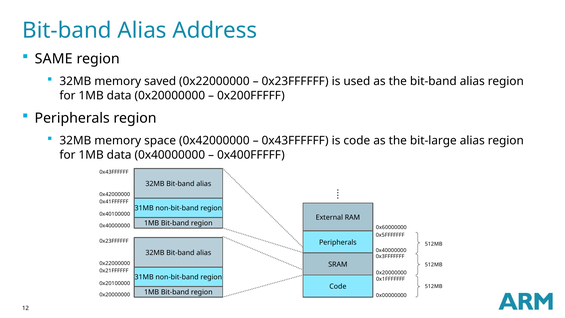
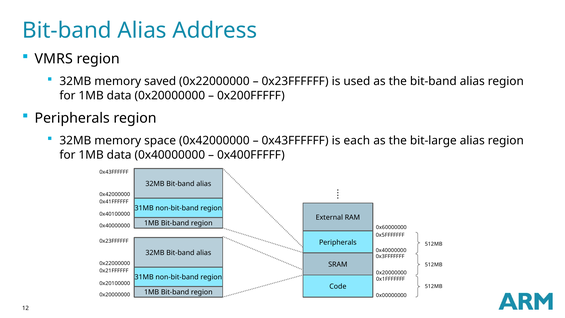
SAME: SAME -> VMRS (54, 59)
is code: code -> each (357, 141)
